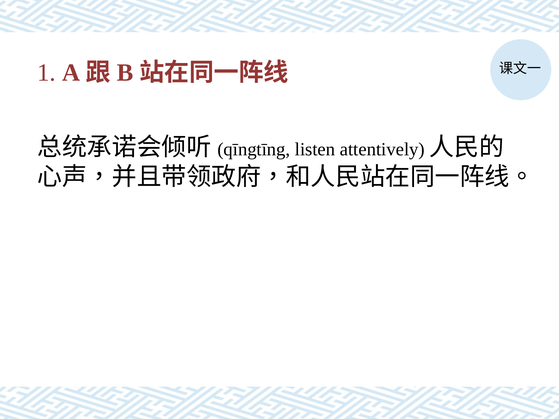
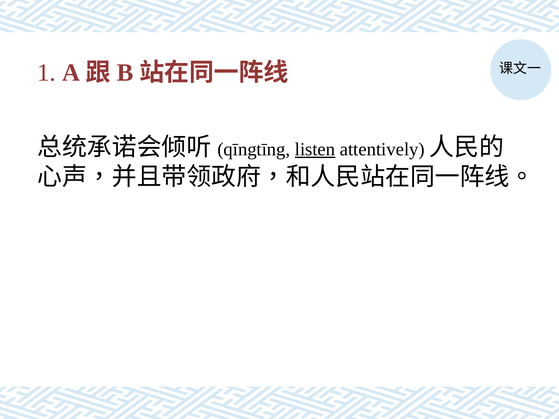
listen underline: none -> present (315, 149)
